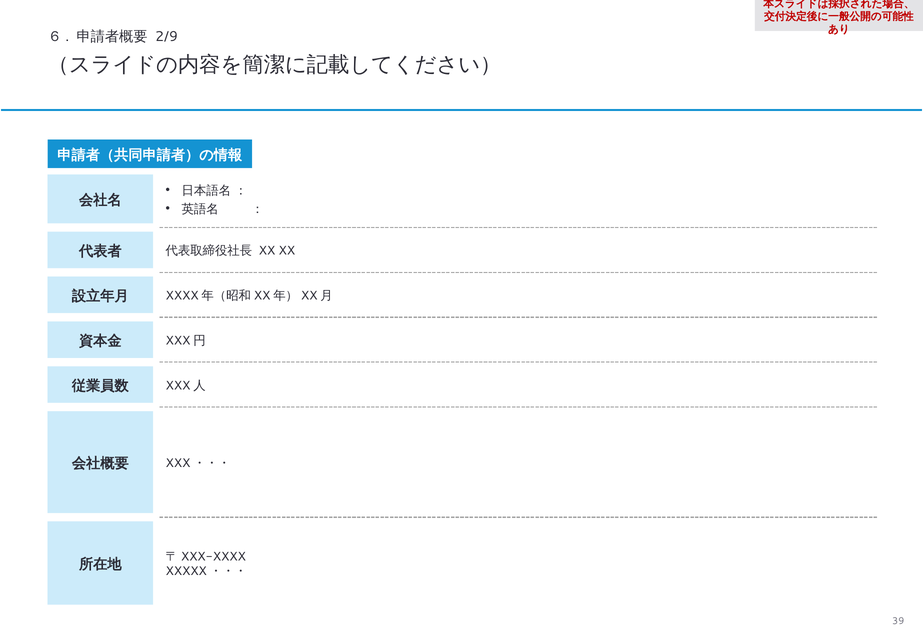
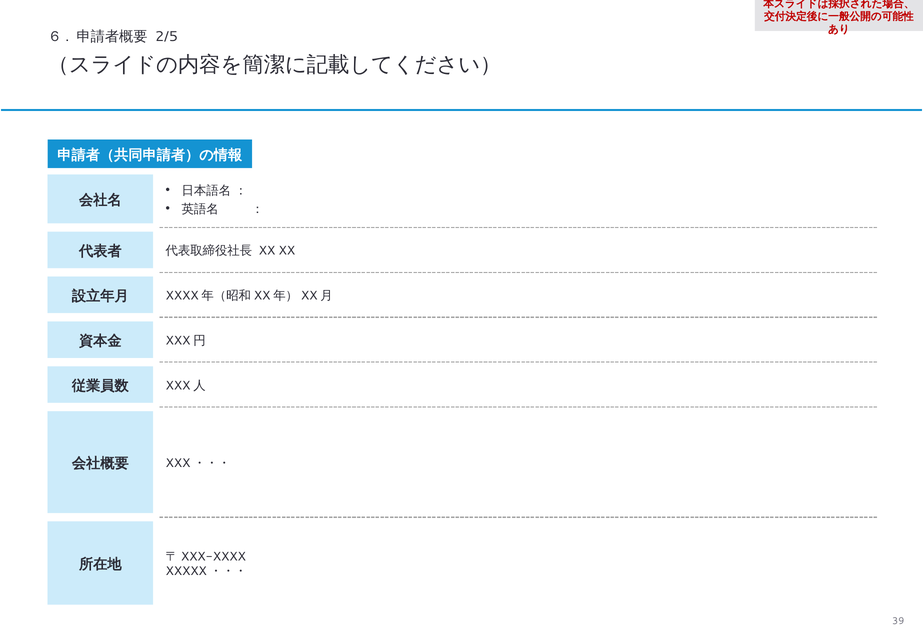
2/9: 2/9 -> 2/5 (166, 37)
